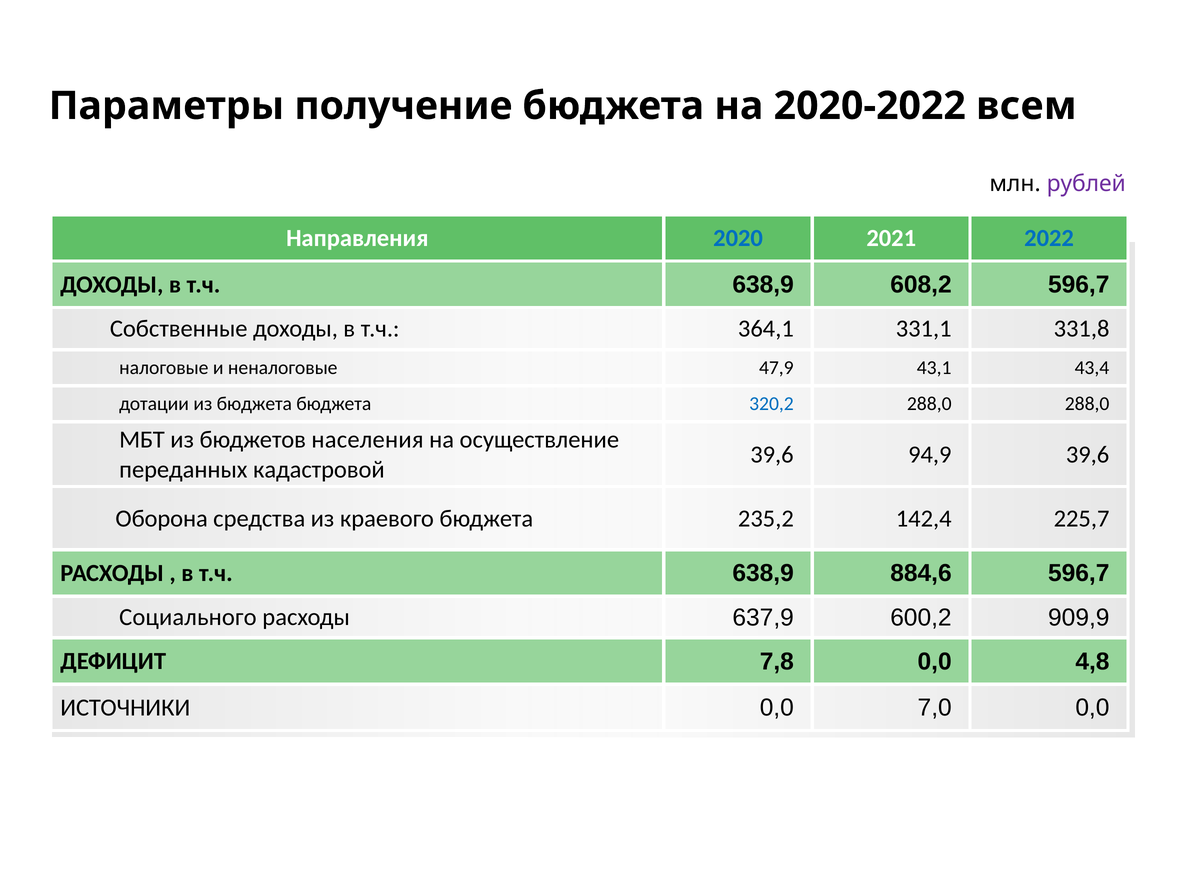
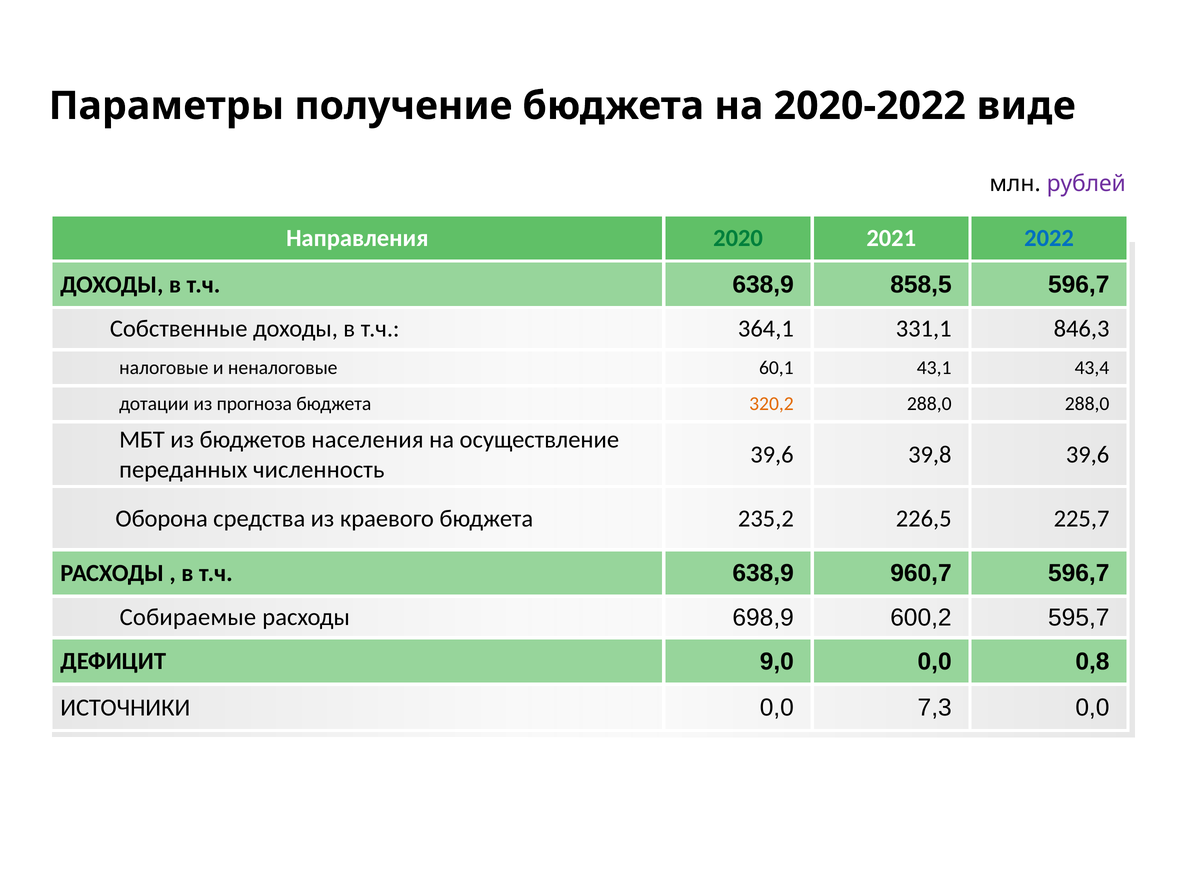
всем: всем -> виде (1026, 106)
2020 colour: blue -> green (738, 238)
608,2: 608,2 -> 858,5 (921, 285)
331,8: 331,8 -> 846,3 (1082, 329)
47,9: 47,9 -> 60,1 (776, 368)
из бюджета: бюджета -> прогноза (254, 404)
320,2 colour: blue -> orange (771, 404)
94,9: 94,9 -> 39,8 (930, 455)
кадастровой: кадастровой -> численность (319, 470)
142,4: 142,4 -> 226,5 (924, 519)
884,6: 884,6 -> 960,7 (921, 574)
Социального: Социального -> Собираемые (188, 617)
637,9: 637,9 -> 698,9 (763, 618)
909,9: 909,9 -> 595,7 (1079, 618)
7,8: 7,8 -> 9,0 (777, 662)
4,8: 4,8 -> 0,8 (1092, 662)
7,0: 7,0 -> 7,3 (935, 708)
